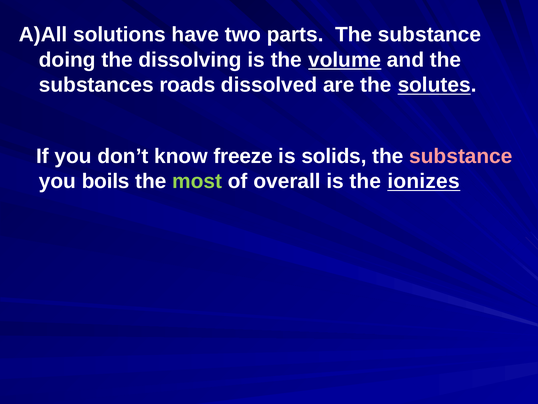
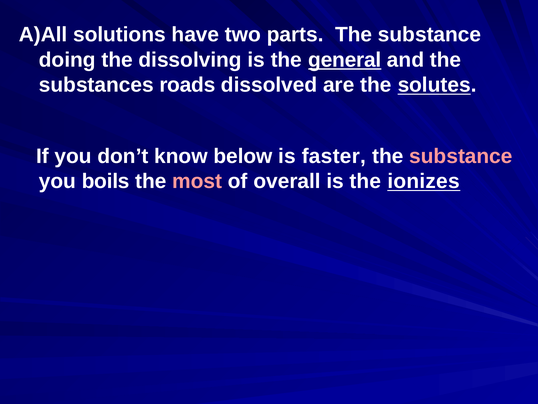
volume: volume -> general (345, 60)
freeze: freeze -> below (243, 156)
solids: solids -> faster (334, 156)
most colour: light green -> pink (197, 181)
